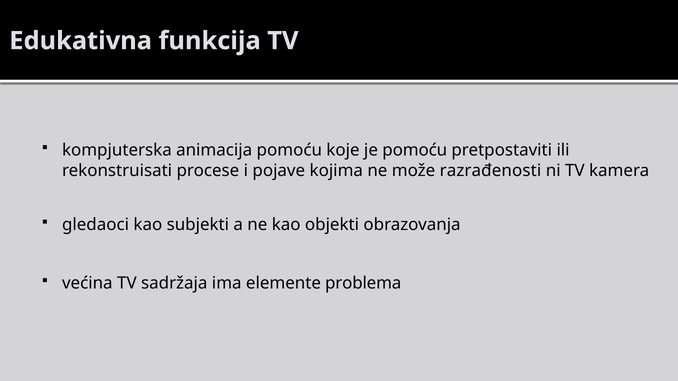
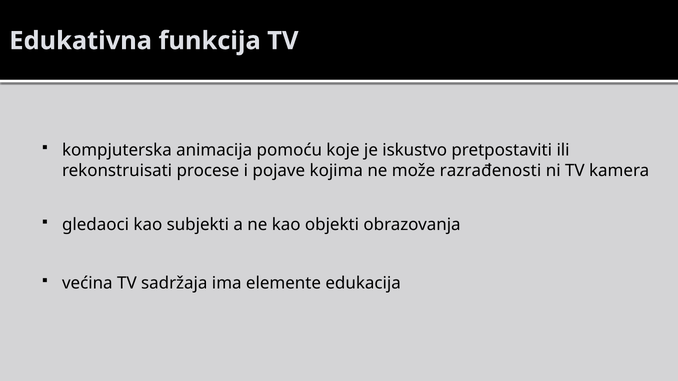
je pomoću: pomoću -> iskustvo (415, 150)
problema: problema -> edukacija (363, 283)
